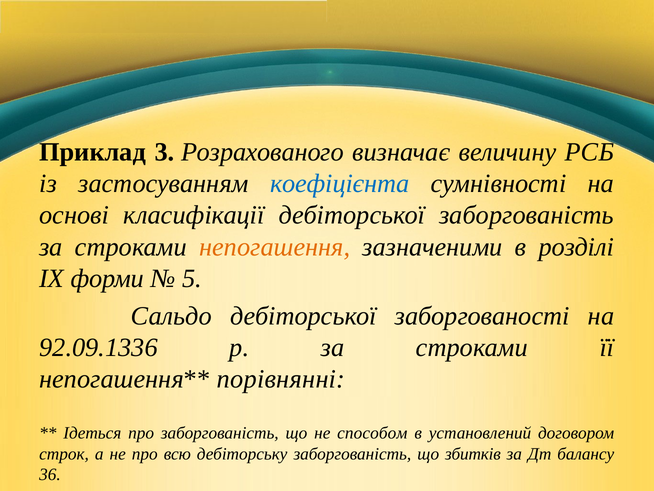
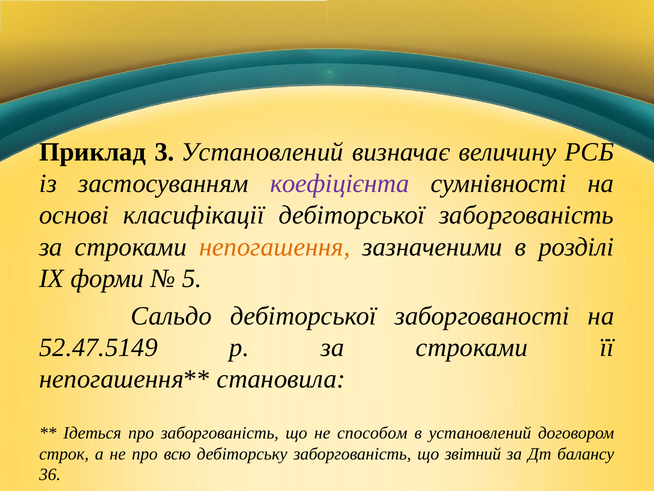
3 Розрахованого: Розрахованого -> Установлений (262, 152)
коефіцієнта colour: blue -> purple (340, 183)
92.09.1336: 92.09.1336 -> 52.47.5149 (98, 347)
порівнянні: порівнянні -> становила (281, 379)
збитків: збитків -> звітний (473, 453)
